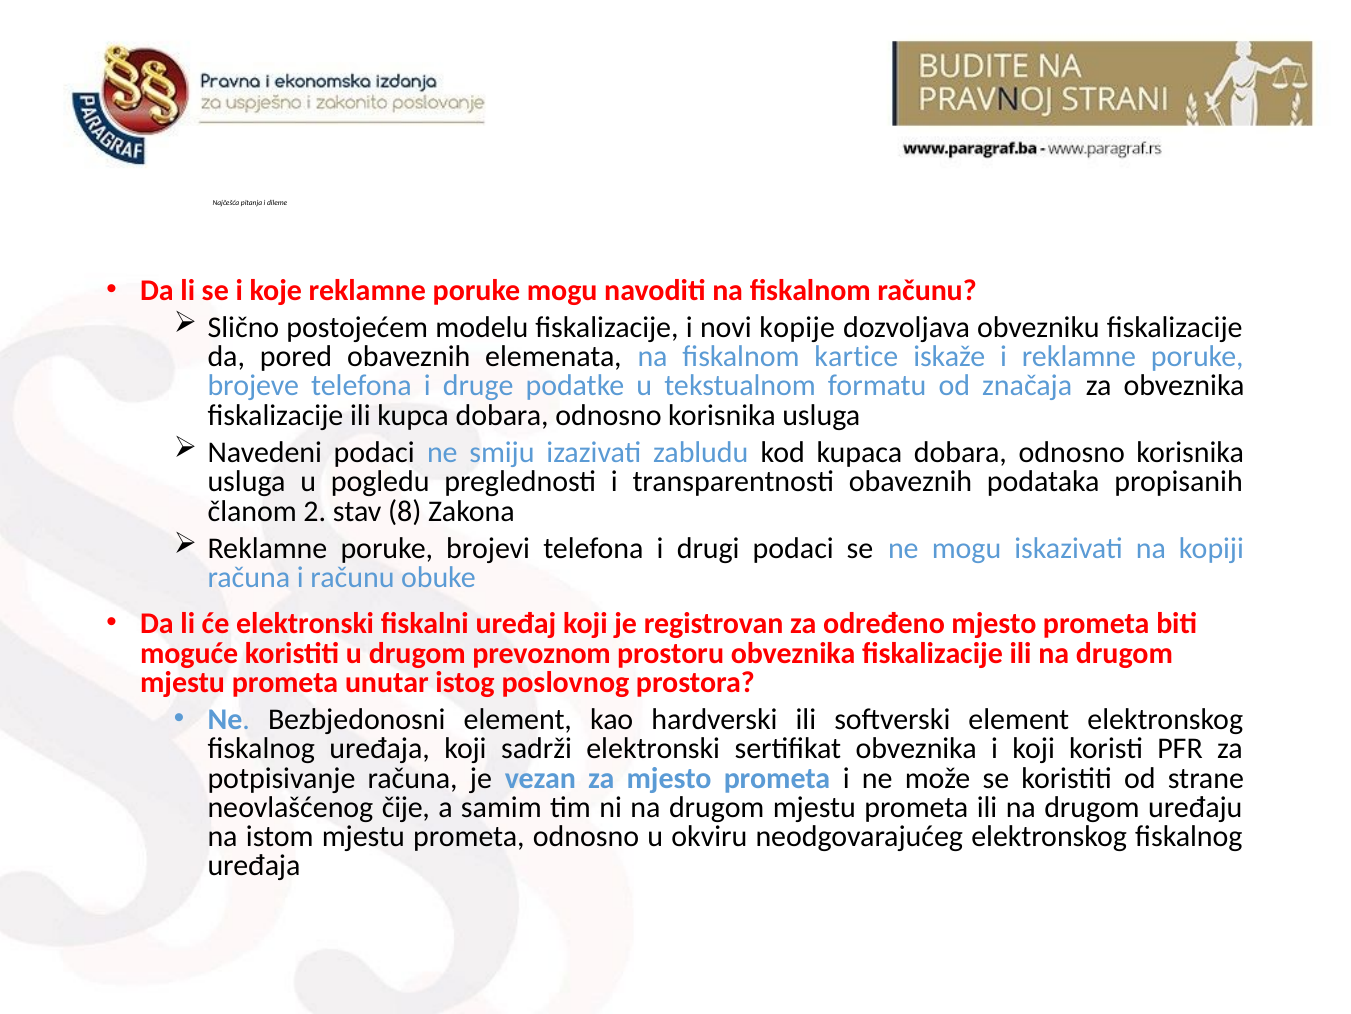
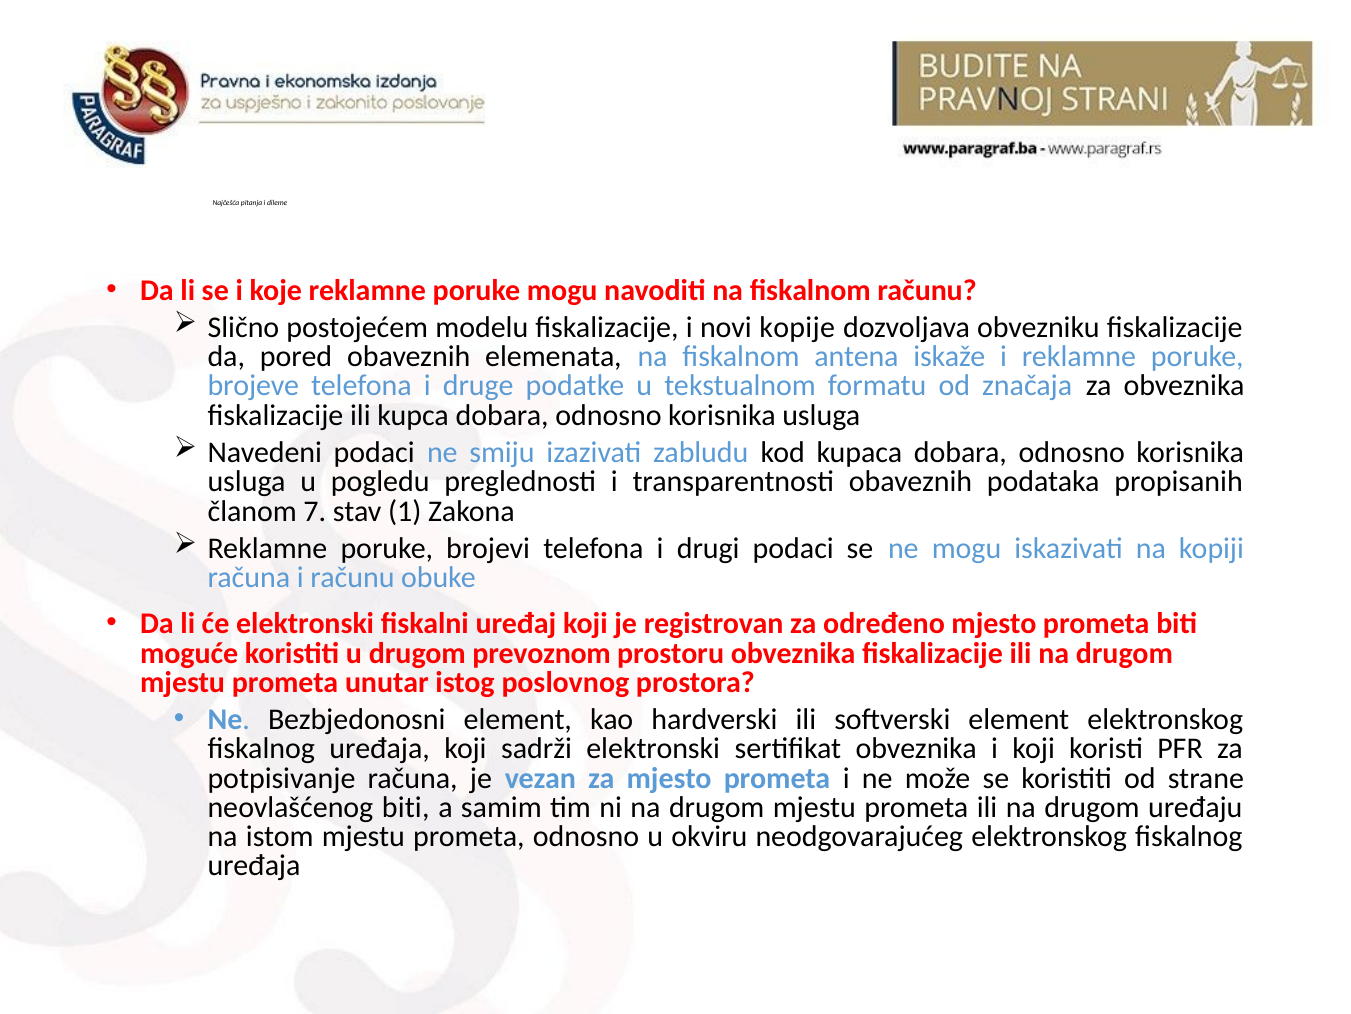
kartice: kartice -> antena (856, 357)
2: 2 -> 7 (315, 511)
8: 8 -> 1 (405, 511)
neovlašćenog čije: čije -> biti (406, 807)
